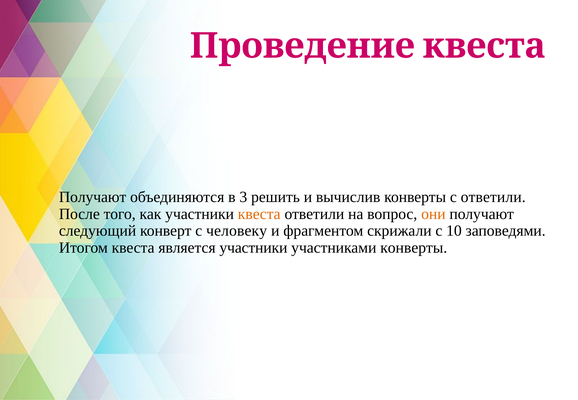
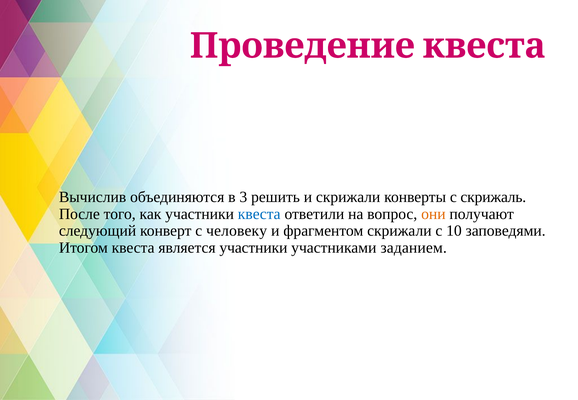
Получают: Получают -> Вычислив (93, 197)
и вычислив: вычислив -> скрижали (348, 197)
с ответили: ответили -> скрижаль (493, 197)
квеста colour: orange -> blue (259, 214)
участниками конверты: конверты -> заданием (414, 248)
